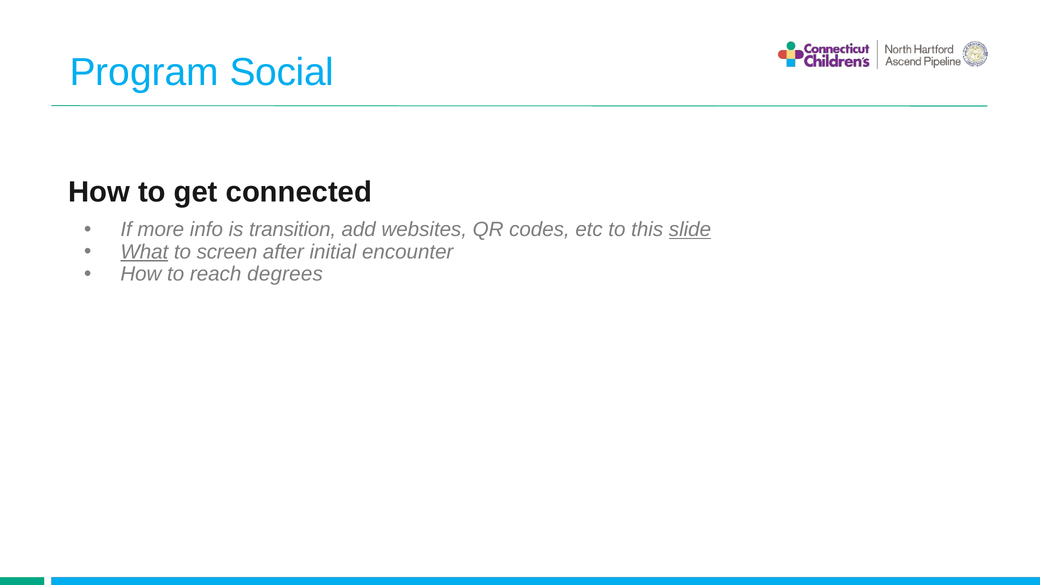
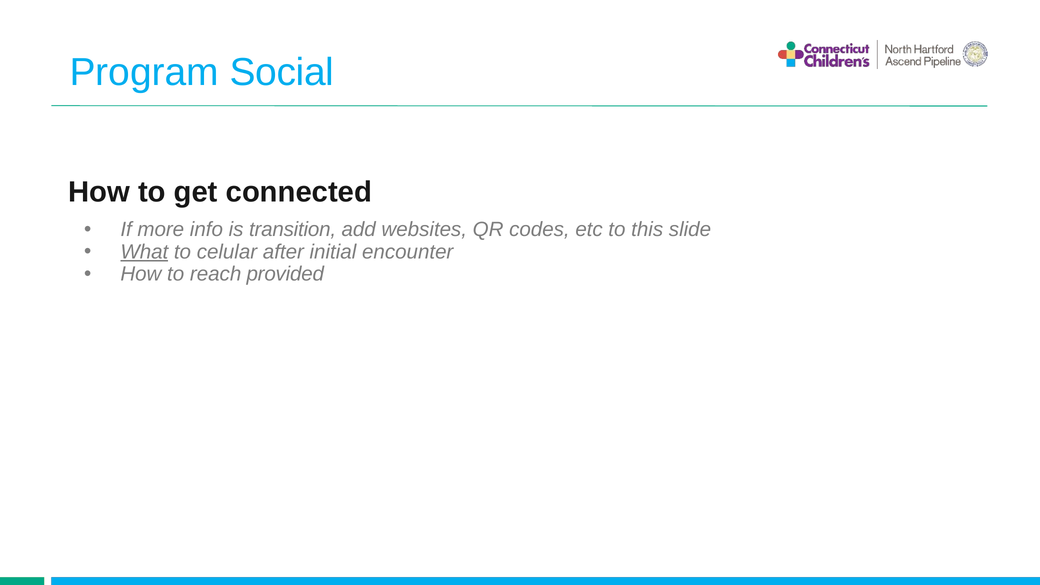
slide underline: present -> none (690, 230)
screen: screen -> celular (227, 252)
degrees: degrees -> provided (285, 274)
